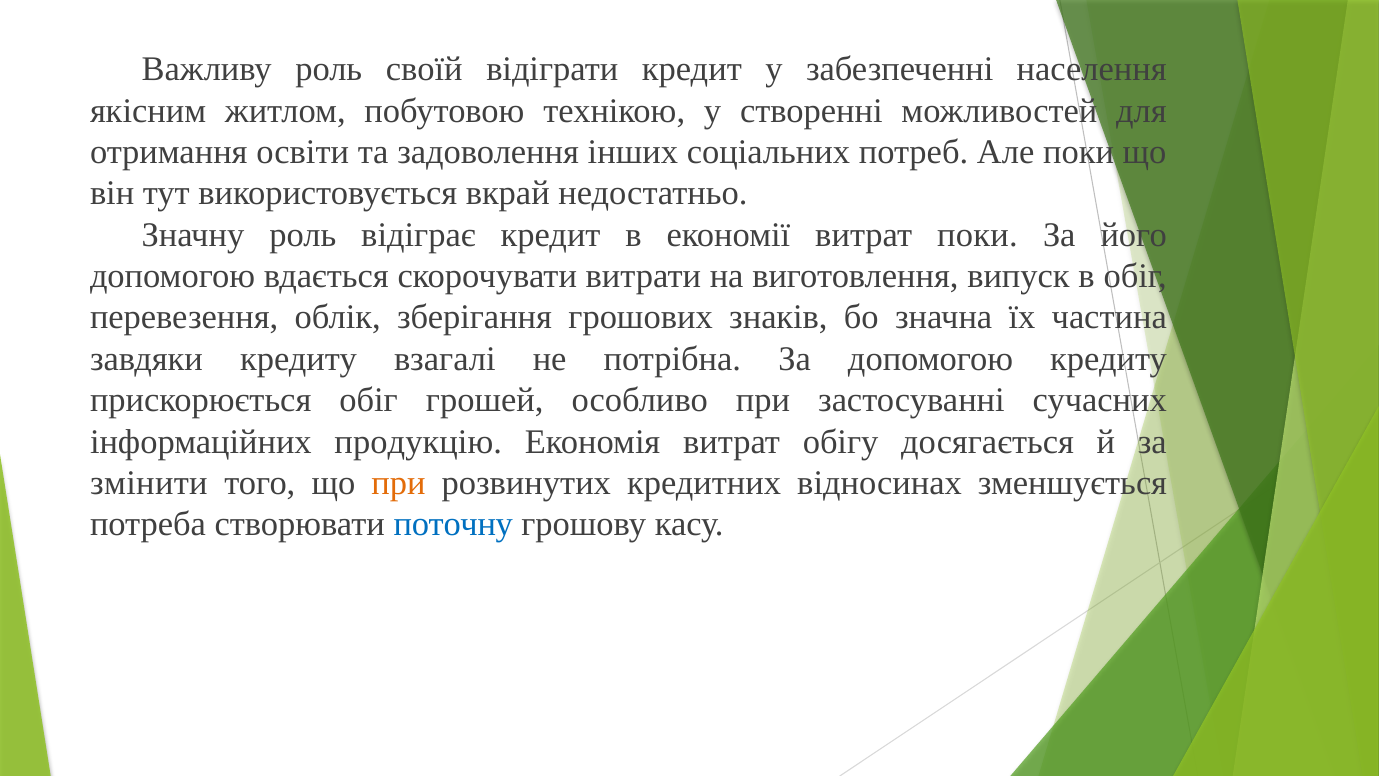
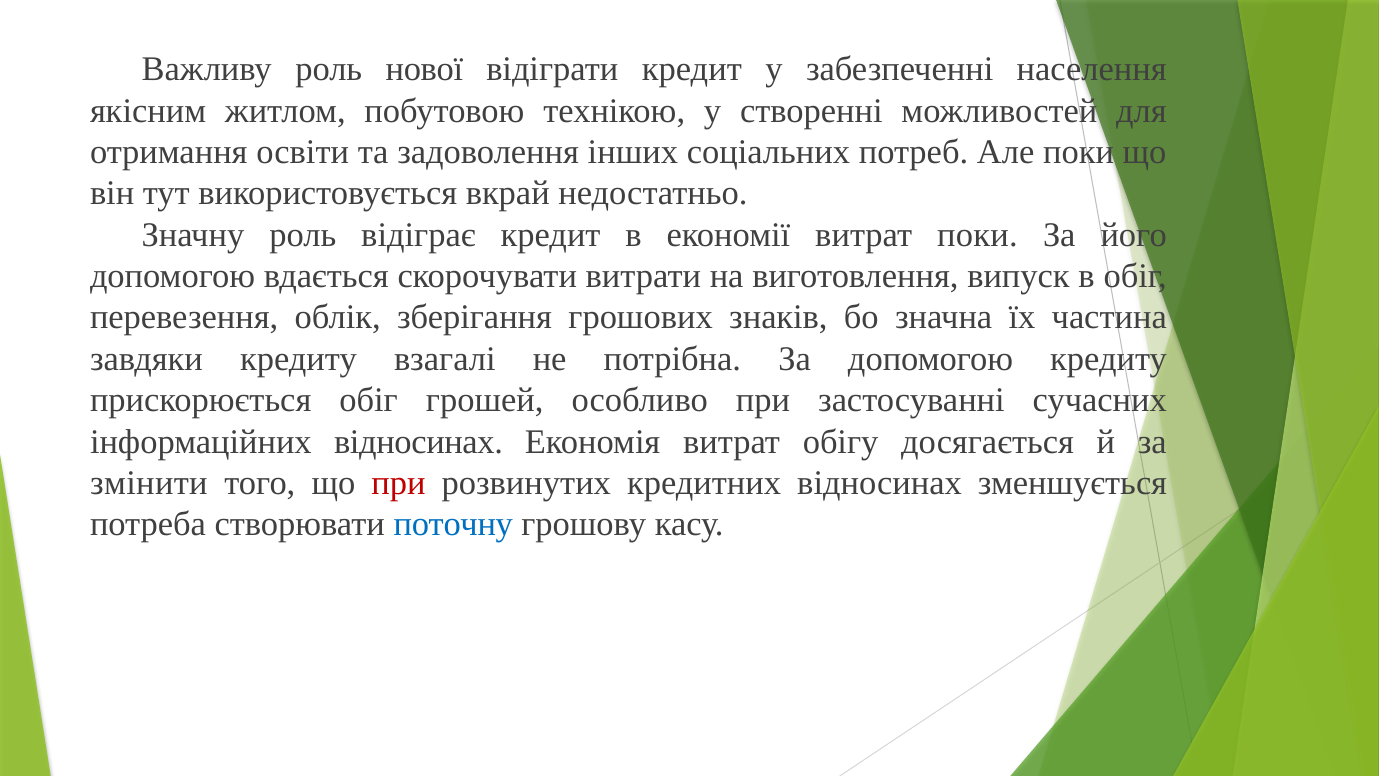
своїй: своїй -> нової (424, 69)
інформаційних продукцію: продукцію -> відносинах (418, 442)
при colour: orange -> red (398, 483)
